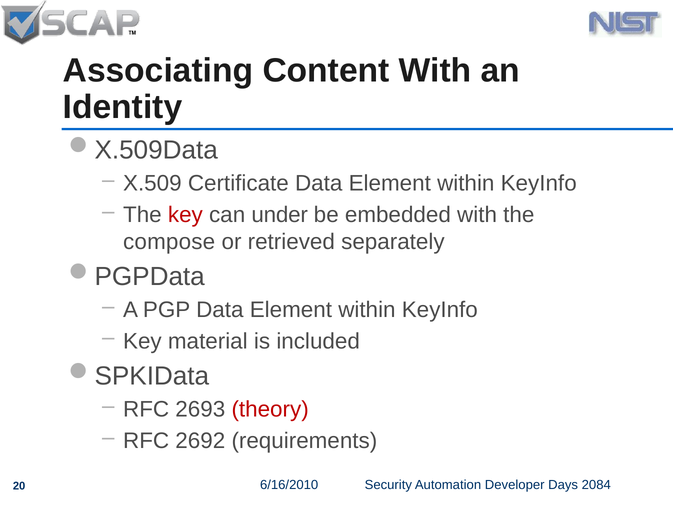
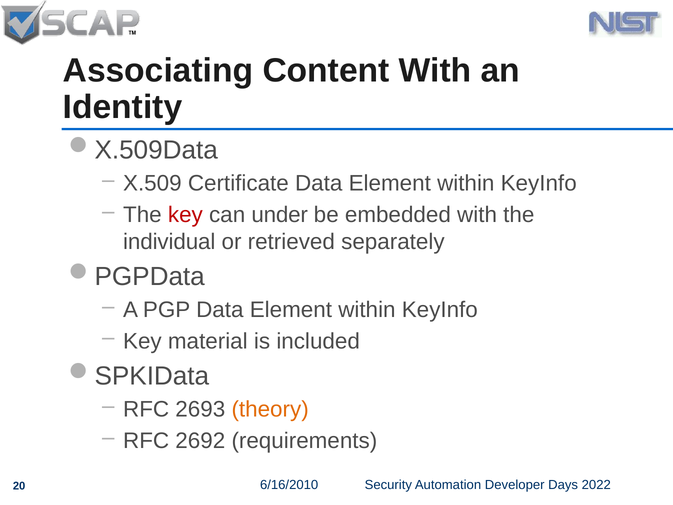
compose: compose -> individual (169, 242)
theory colour: red -> orange (270, 409)
2084: 2084 -> 2022 (596, 485)
